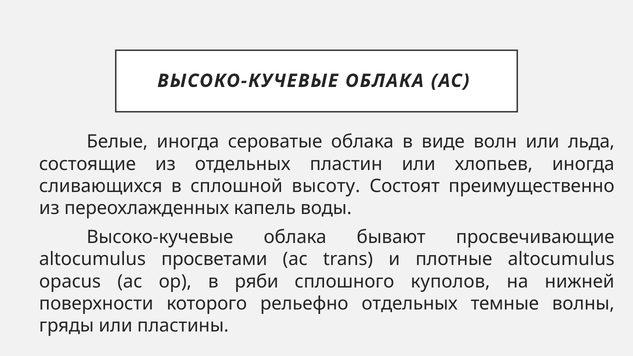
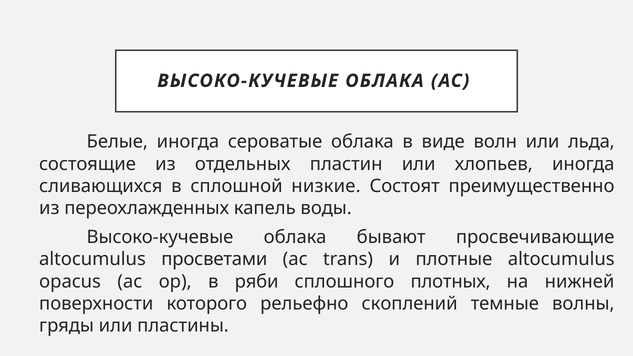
высоту: высоту -> низкие (326, 186)
куполов: куполов -> плотных (451, 282)
рельефно отдельных: отдельных -> скоплений (410, 304)
